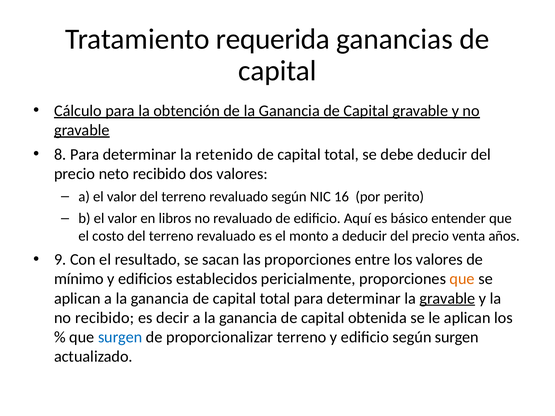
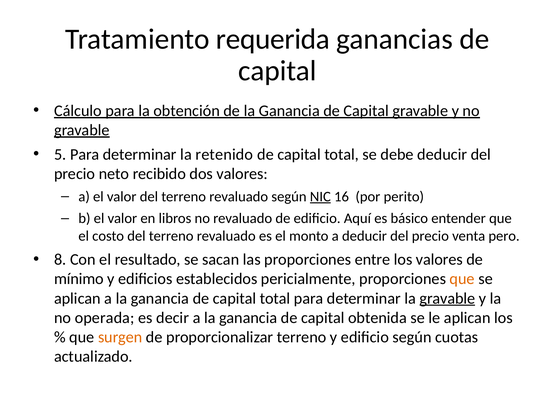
8: 8 -> 5 (60, 155)
NIC underline: none -> present (320, 197)
años: años -> pero (504, 236)
9: 9 -> 8 (60, 260)
no recibido: recibido -> operada (105, 318)
surgen colour: blue -> orange (120, 337)
según surgen: surgen -> cuotas (457, 337)
